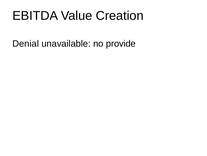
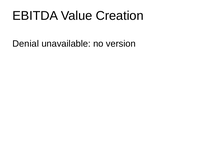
provide: provide -> version (121, 43)
